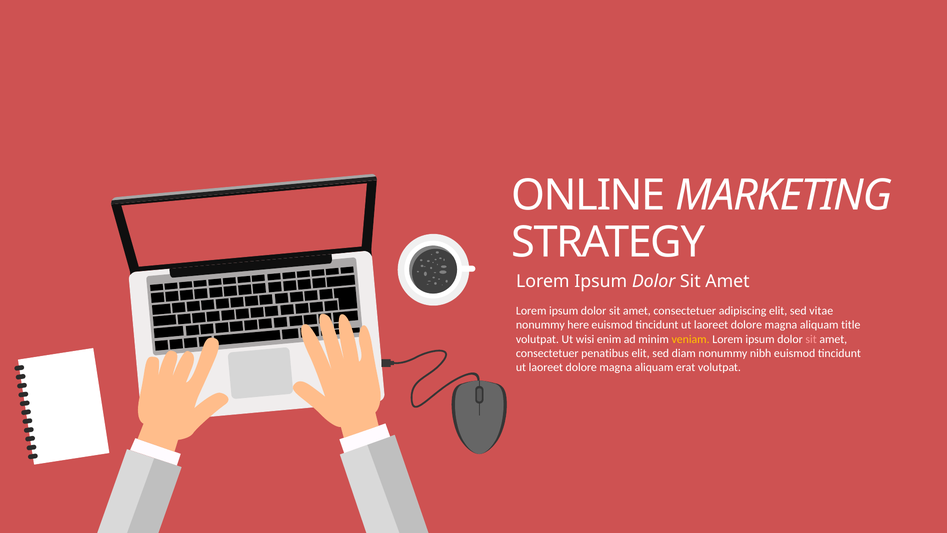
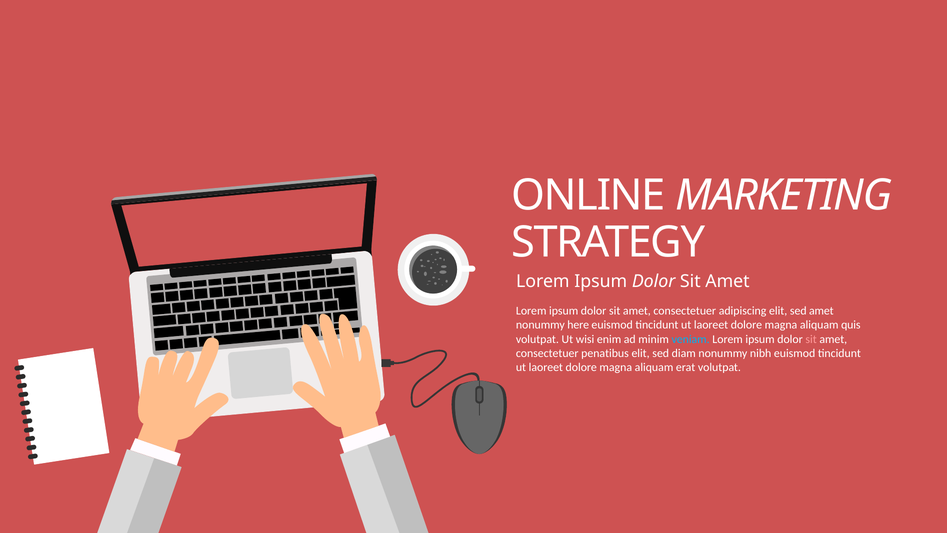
sed vitae: vitae -> amet (821, 311)
title: title -> quis (851, 325)
veniam colour: yellow -> light blue (691, 339)
